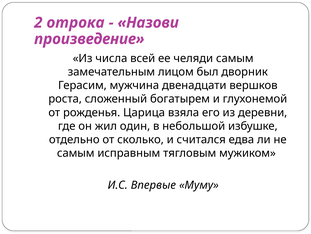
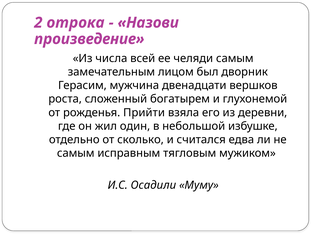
Царица: Царица -> Прийти (144, 112)
Впервые: Впервые -> Осадили (153, 185)
